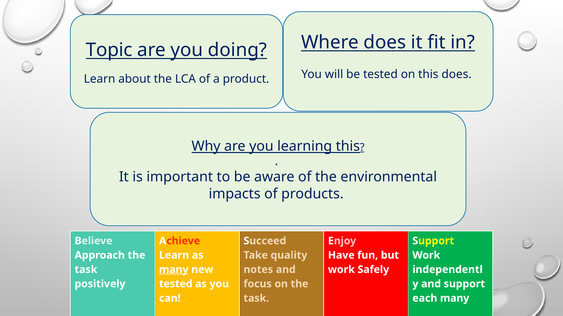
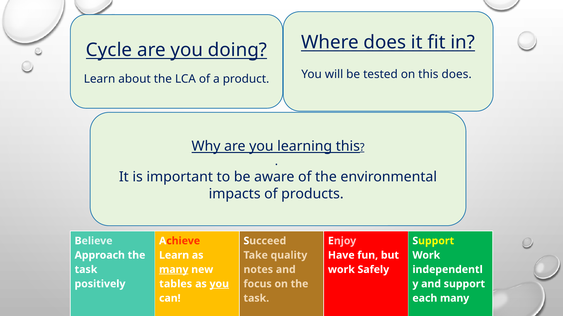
Topic: Topic -> Cycle (109, 50)
tested: tested -> tables (176, 284)
you underline: none -> present (219, 284)
